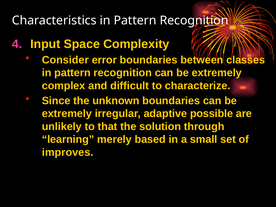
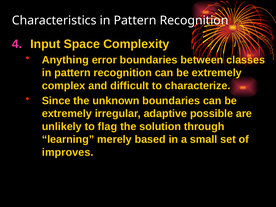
Consider: Consider -> Anything (65, 60)
that: that -> flag (107, 127)
